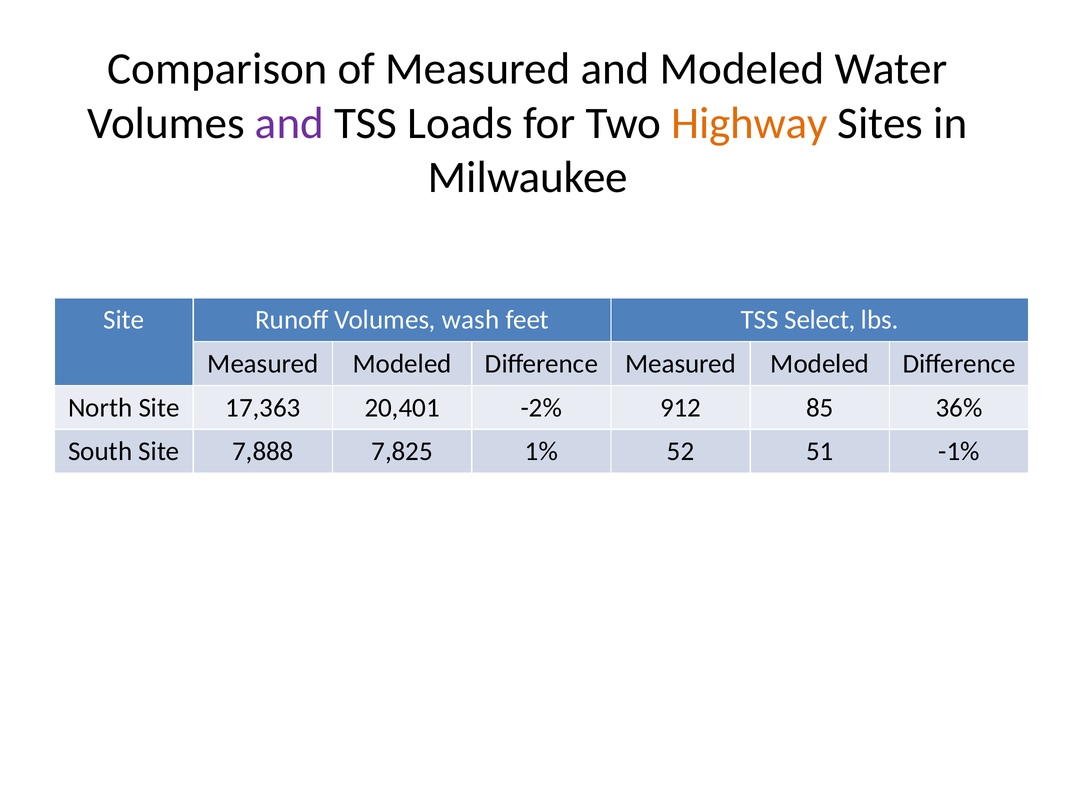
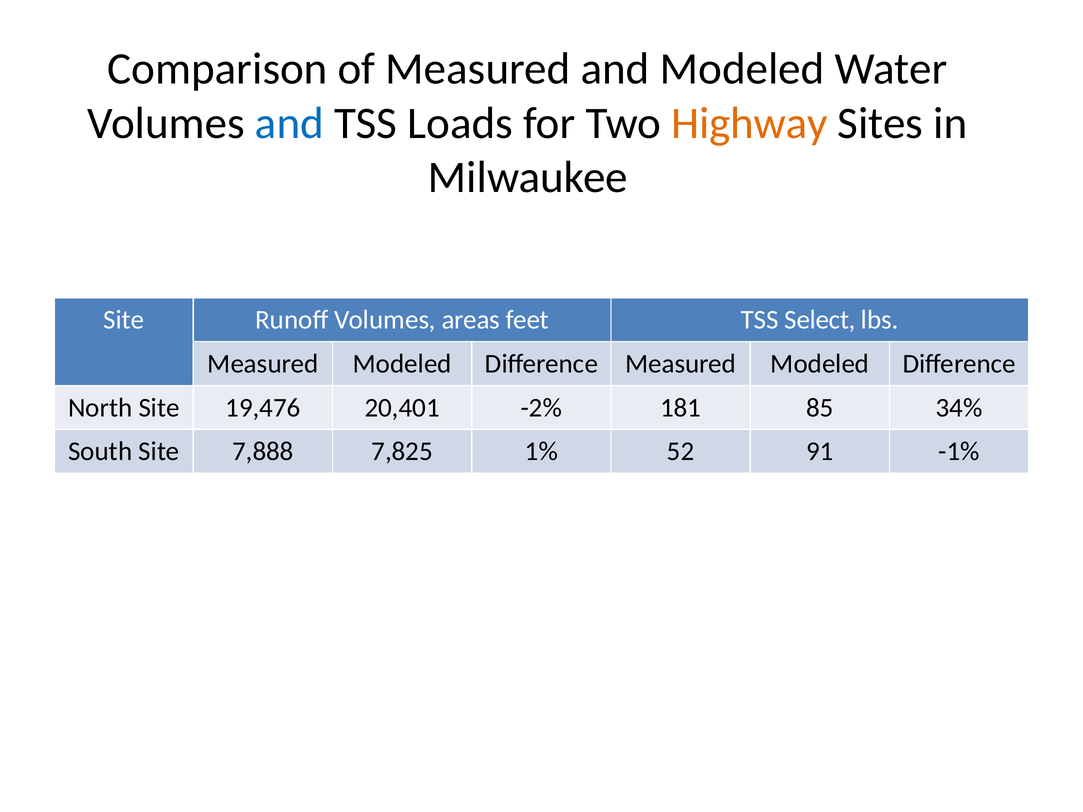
and colour: purple -> blue (289, 123)
wash: wash -> areas (471, 320)
17,363: 17,363 -> 19,476 (263, 408)
912: 912 -> 181 (681, 408)
36%: 36% -> 34% (959, 408)
51: 51 -> 91 (820, 452)
